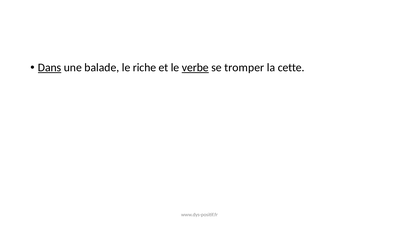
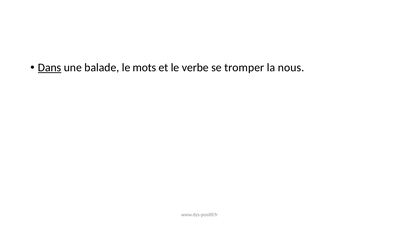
riche: riche -> mots (145, 67)
verbe underline: present -> none (195, 67)
cette: cette -> nous (291, 67)
